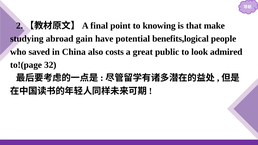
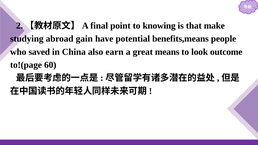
benefits,logical: benefits,logical -> benefits,means (180, 39)
costs: costs -> earn (115, 52)
public: public -> means (167, 52)
admired: admired -> outcome (226, 52)
32: 32 -> 60 (50, 65)
